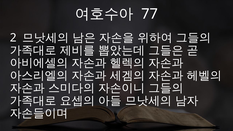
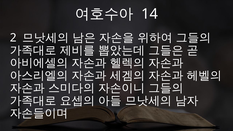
77: 77 -> 14 (150, 14)
